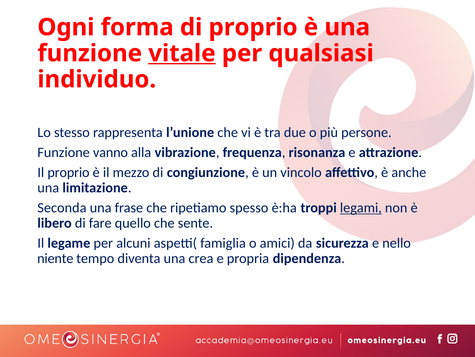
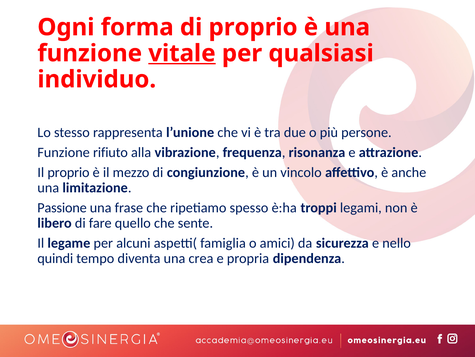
vanno: vanno -> rifiuto (110, 152)
Seconda: Seconda -> Passione (62, 207)
legami underline: present -> none (361, 207)
niente: niente -> quindi (55, 258)
